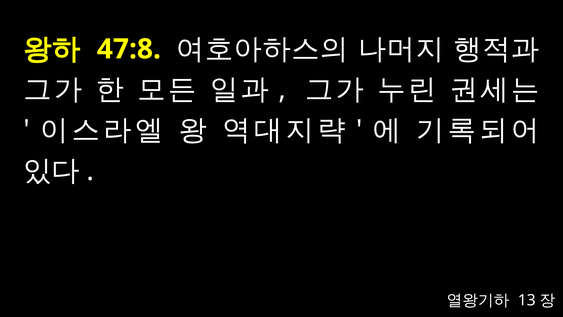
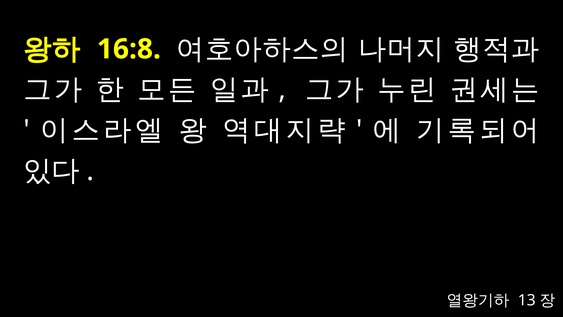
47:8: 47:8 -> 16:8 (129, 49)
